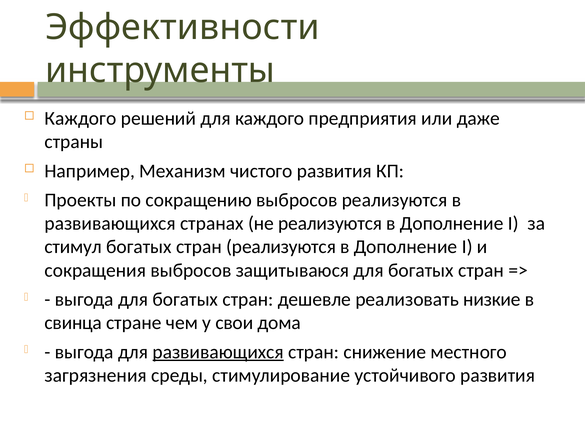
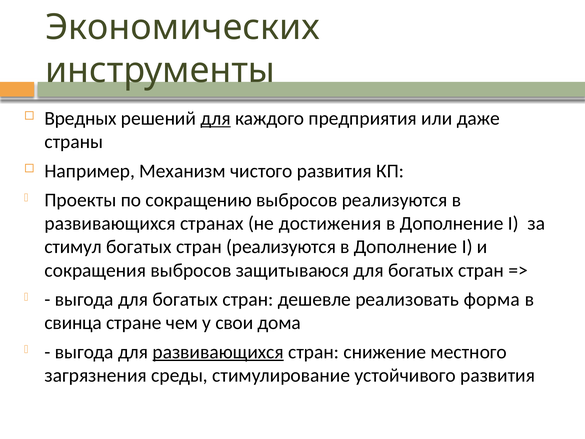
Эффективности: Эффективности -> Экономических (182, 27)
Каждого: Каждого -> Вредных (81, 118)
для underline: none -> present (216, 118)
не реализуются: реализуются -> достижения (330, 223)
низкие: низкие -> форма (492, 299)
